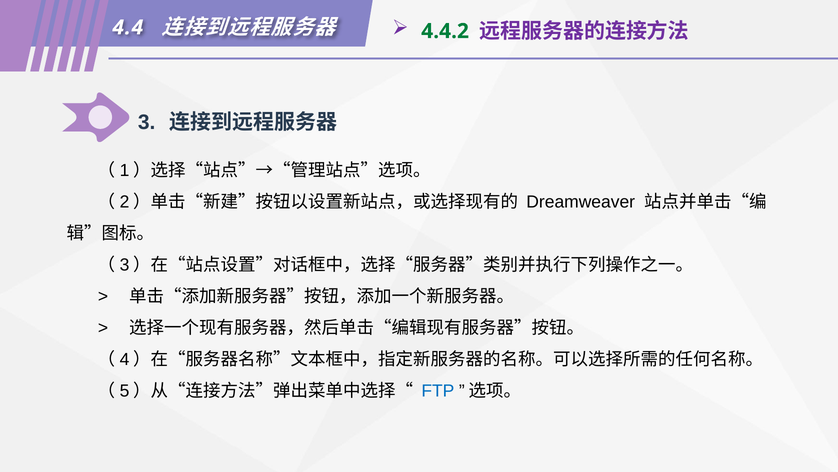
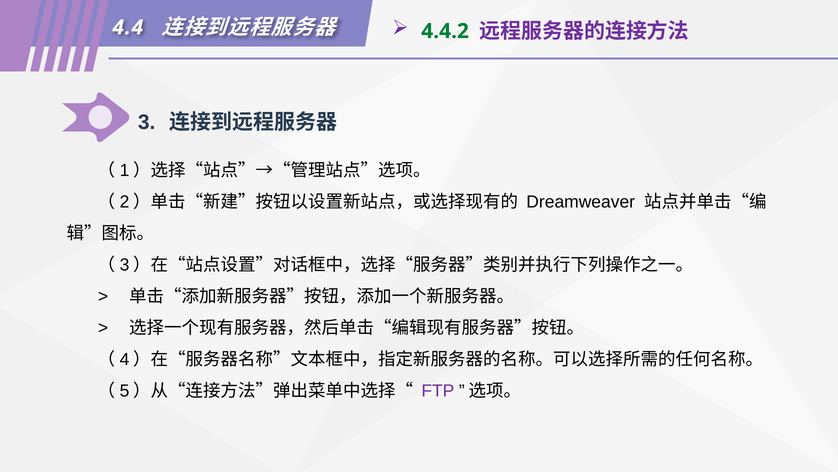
FTP colour: blue -> purple (438, 390)
